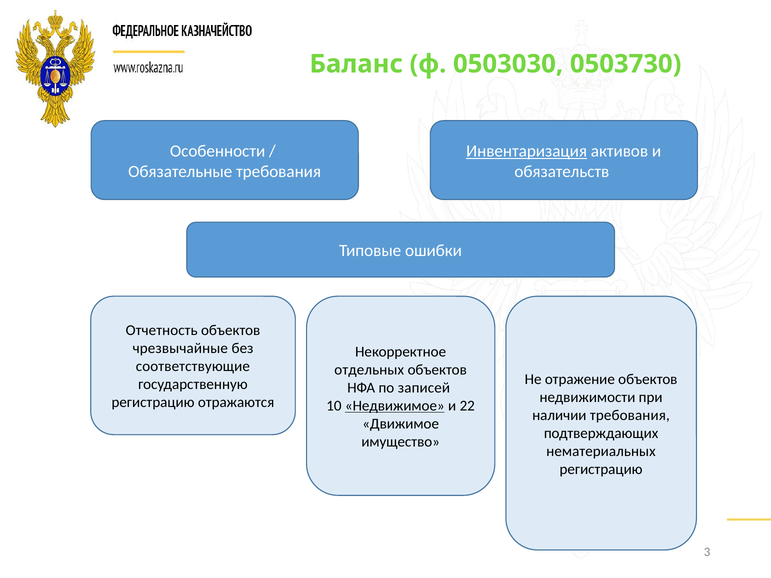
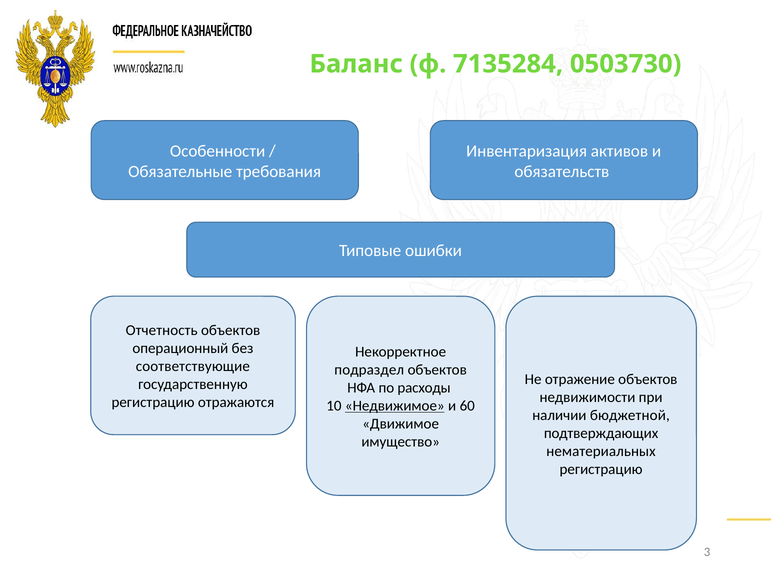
0503030: 0503030 -> 7135284 (508, 64)
Инвентаризация underline: present -> none (527, 151)
чрезвычайные: чрезвычайные -> операционный (180, 349)
отдельных: отдельных -> подраздел (369, 370)
записей: записей -> расходы (424, 388)
22: 22 -> 60 (467, 406)
наличии требования: требования -> бюджетной (630, 415)
